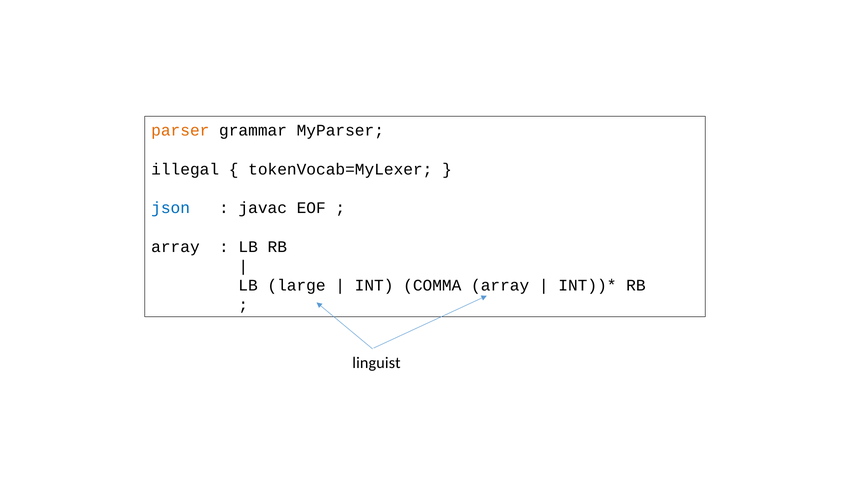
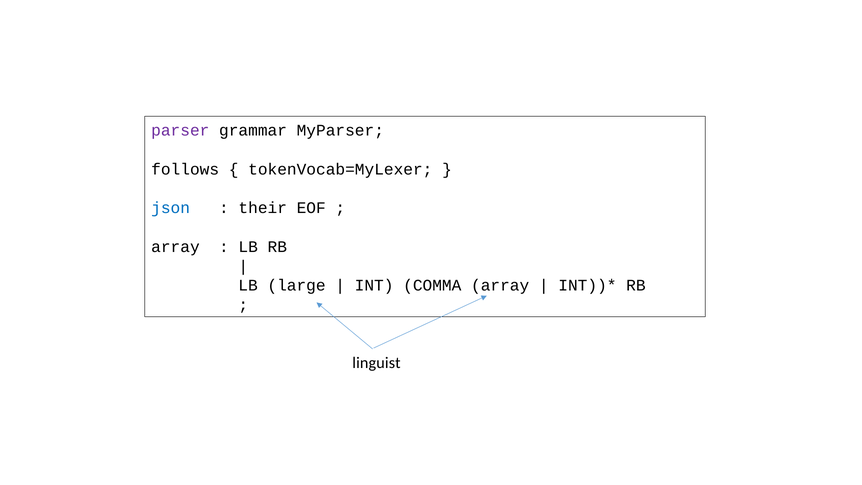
parser colour: orange -> purple (180, 130)
illegal: illegal -> follows (185, 169)
javac: javac -> their (263, 208)
